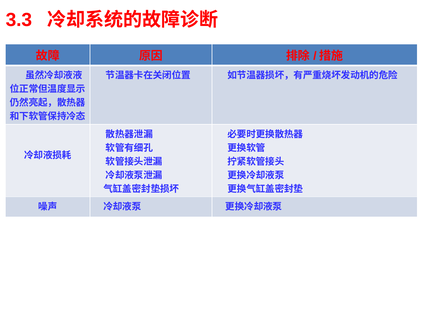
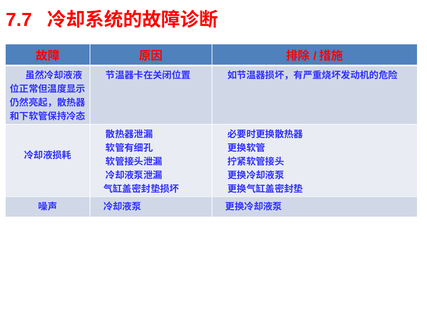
3.3: 3.3 -> 7.7 (19, 20)
